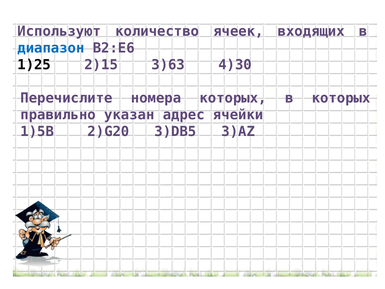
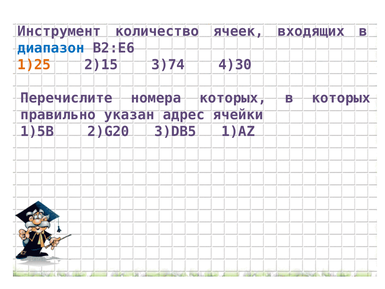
Используют: Используют -> Инструмент (59, 31)
1)25 colour: black -> orange (34, 65)
3)63: 3)63 -> 3)74 (168, 65)
3)AZ: 3)AZ -> 1)AZ (238, 131)
